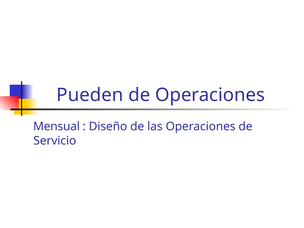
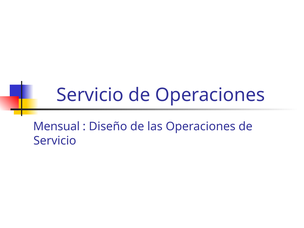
Pueden: Pueden -> Servicio (90, 95)
